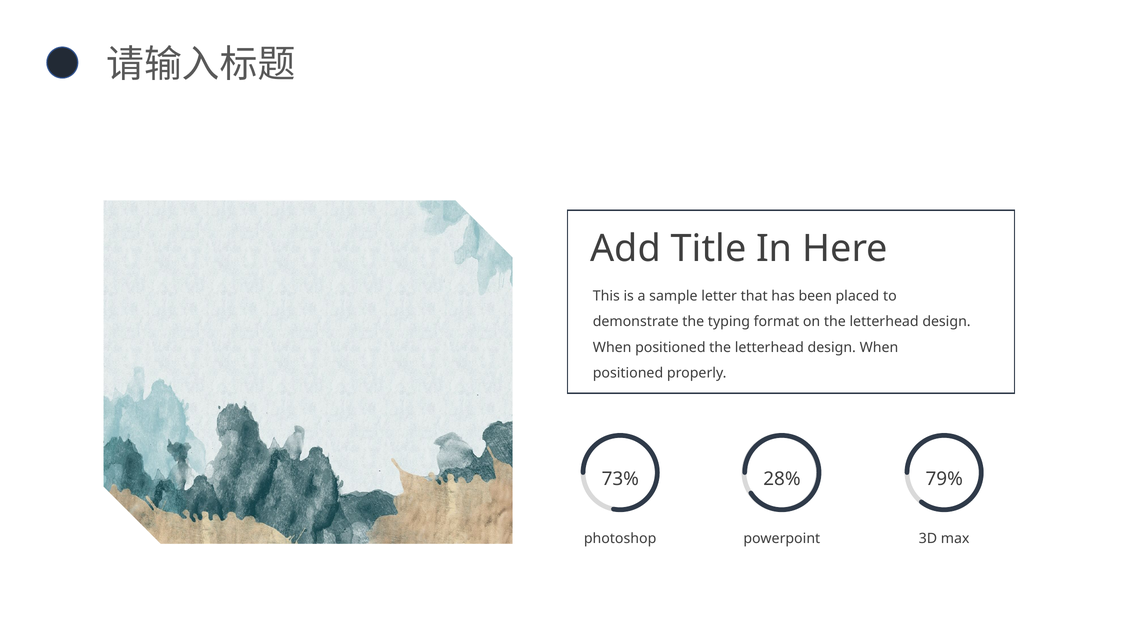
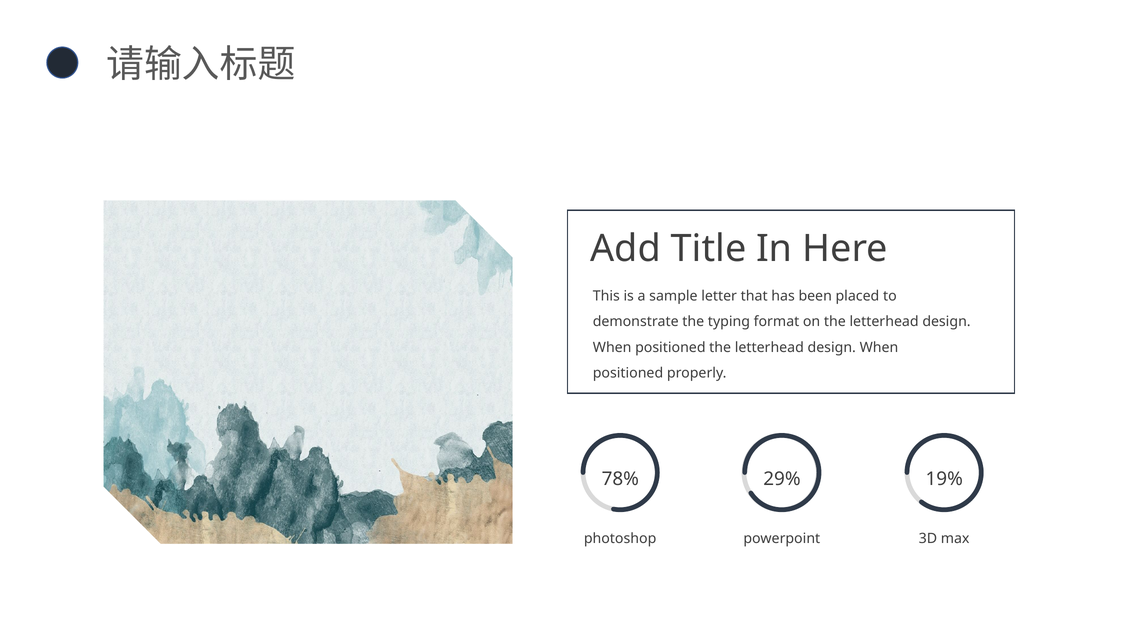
73%: 73% -> 78% (620, 478)
28%: 28% -> 29% (782, 478)
79%: 79% -> 19% (944, 478)
